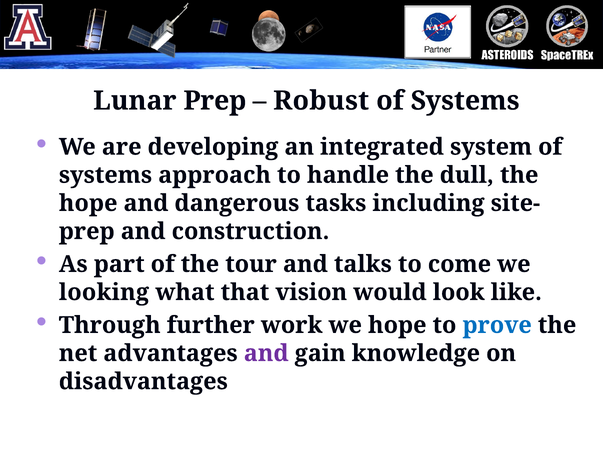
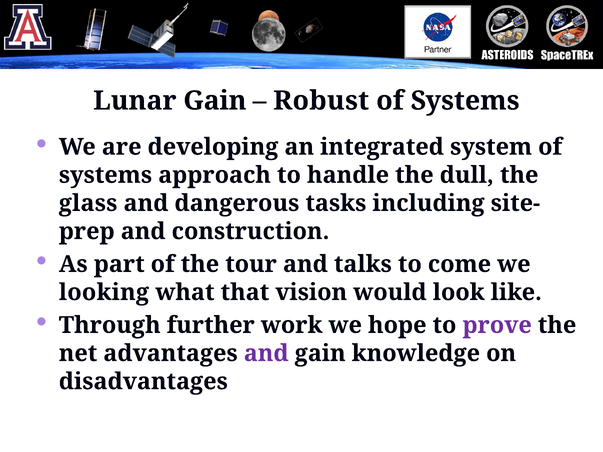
Lunar Prep: Prep -> Gain (215, 101)
hope: hope -> glass (88, 203)
prove colour: blue -> purple (497, 325)
